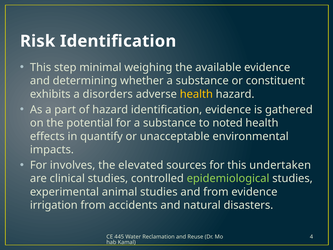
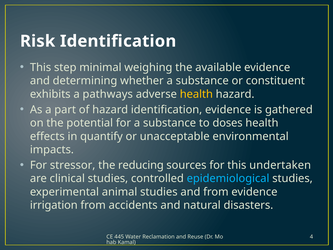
disorders: disorders -> pathways (108, 94)
noted: noted -> doses (228, 123)
involves: involves -> stressor (73, 165)
elevated: elevated -> reducing (141, 165)
epidemiological colour: light green -> light blue (228, 178)
